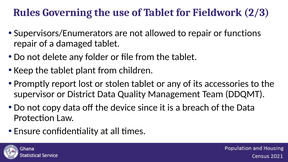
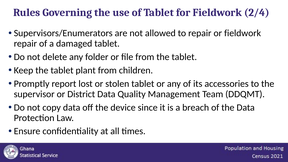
2/3: 2/3 -> 2/4 (257, 12)
or functions: functions -> fieldwork (243, 33)
